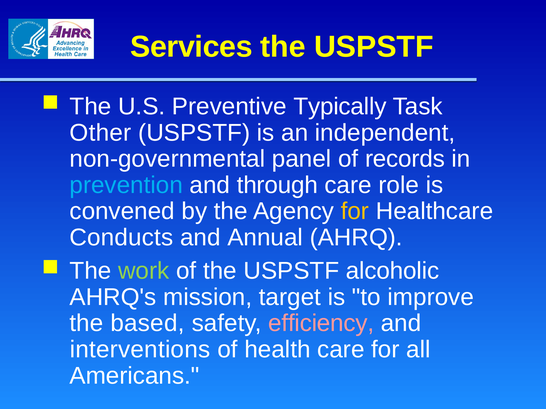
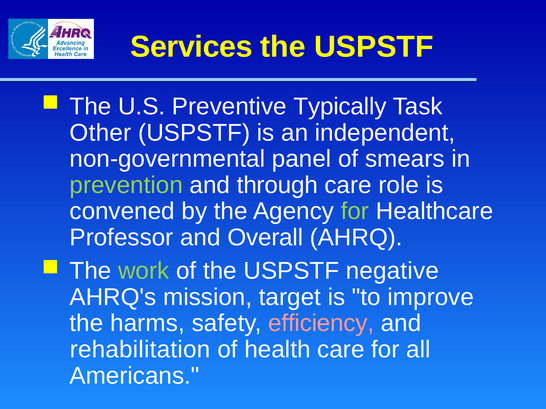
records: records -> smears (405, 159)
prevention colour: light blue -> light green (126, 185)
for colour: yellow -> light green (355, 212)
Conducts: Conducts -> Professor (121, 238)
Annual: Annual -> Overall (265, 238)
alcoholic: alcoholic -> negative (392, 271)
based: based -> harms (147, 324)
interventions: interventions -> rehabilitation (140, 350)
